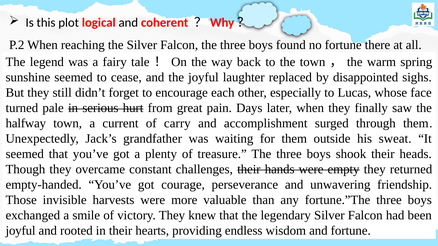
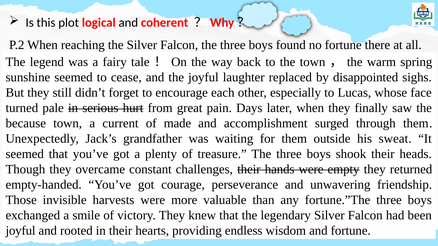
halfway: halfway -> because (26, 123)
carry: carry -> made (177, 123)
